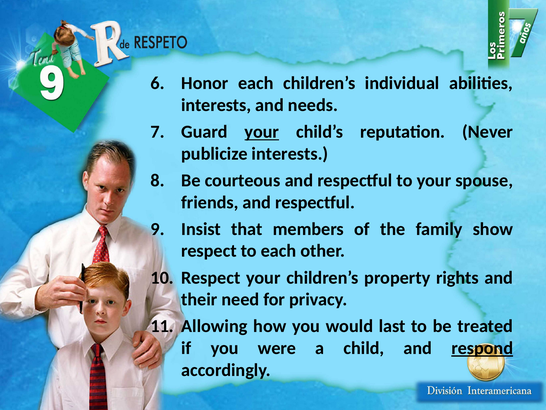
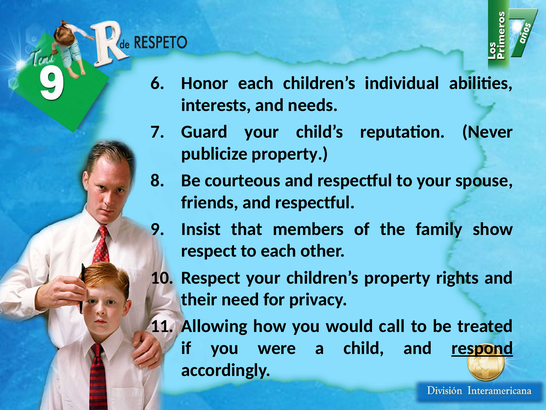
your underline: present -> none (262, 132)
publicize interests: interests -> property (290, 154)
last: last -> call (392, 326)
